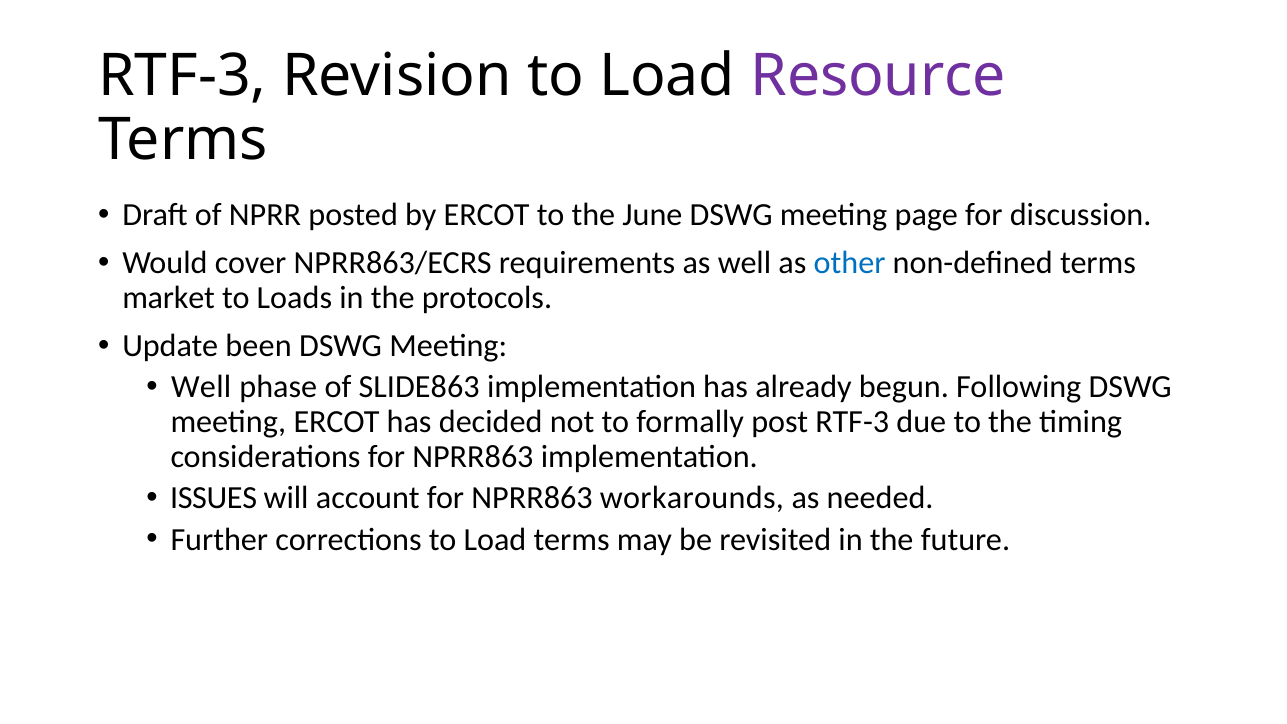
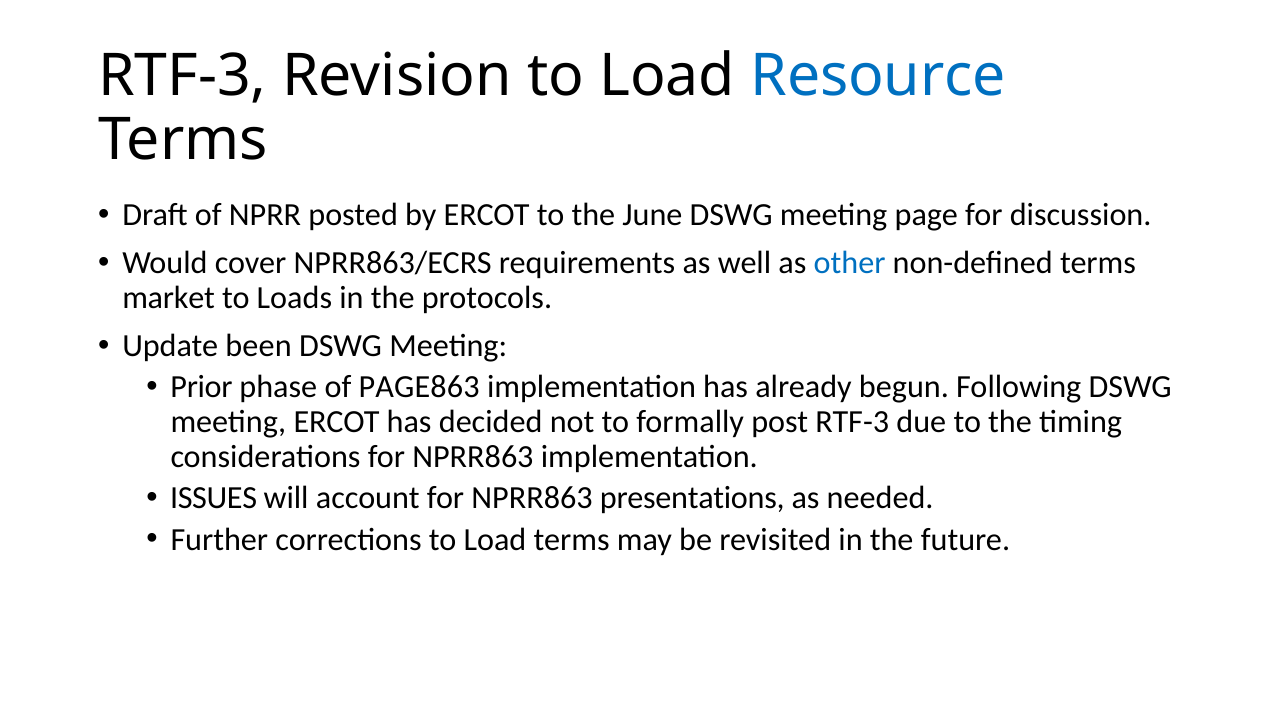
Resource colour: purple -> blue (878, 76)
Well: Well -> Prior (202, 387)
SLIDE863: SLIDE863 -> PAGE863 (419, 387)
workarounds: workarounds -> presentations (692, 498)
